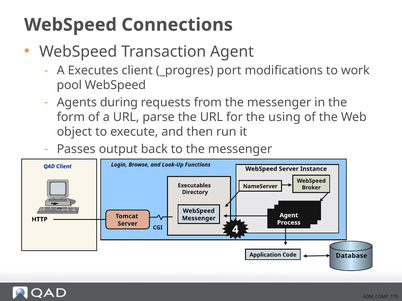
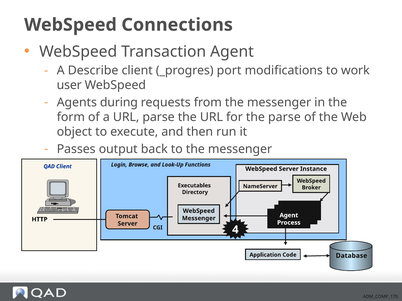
Executes: Executes -> Describe (93, 71)
pool: pool -> user (69, 85)
the using: using -> parse (284, 117)
